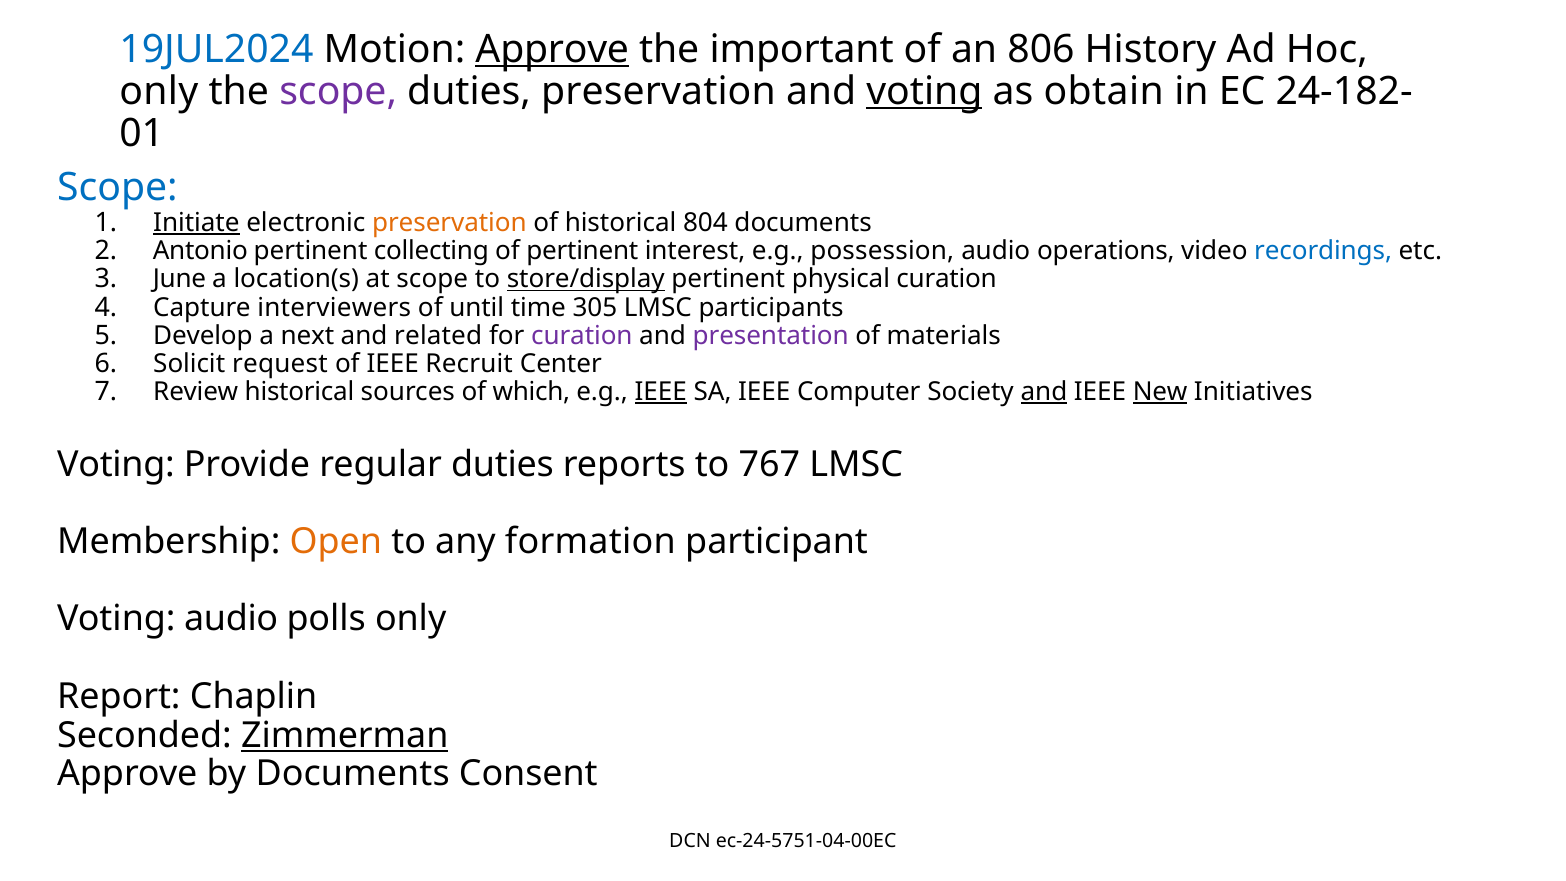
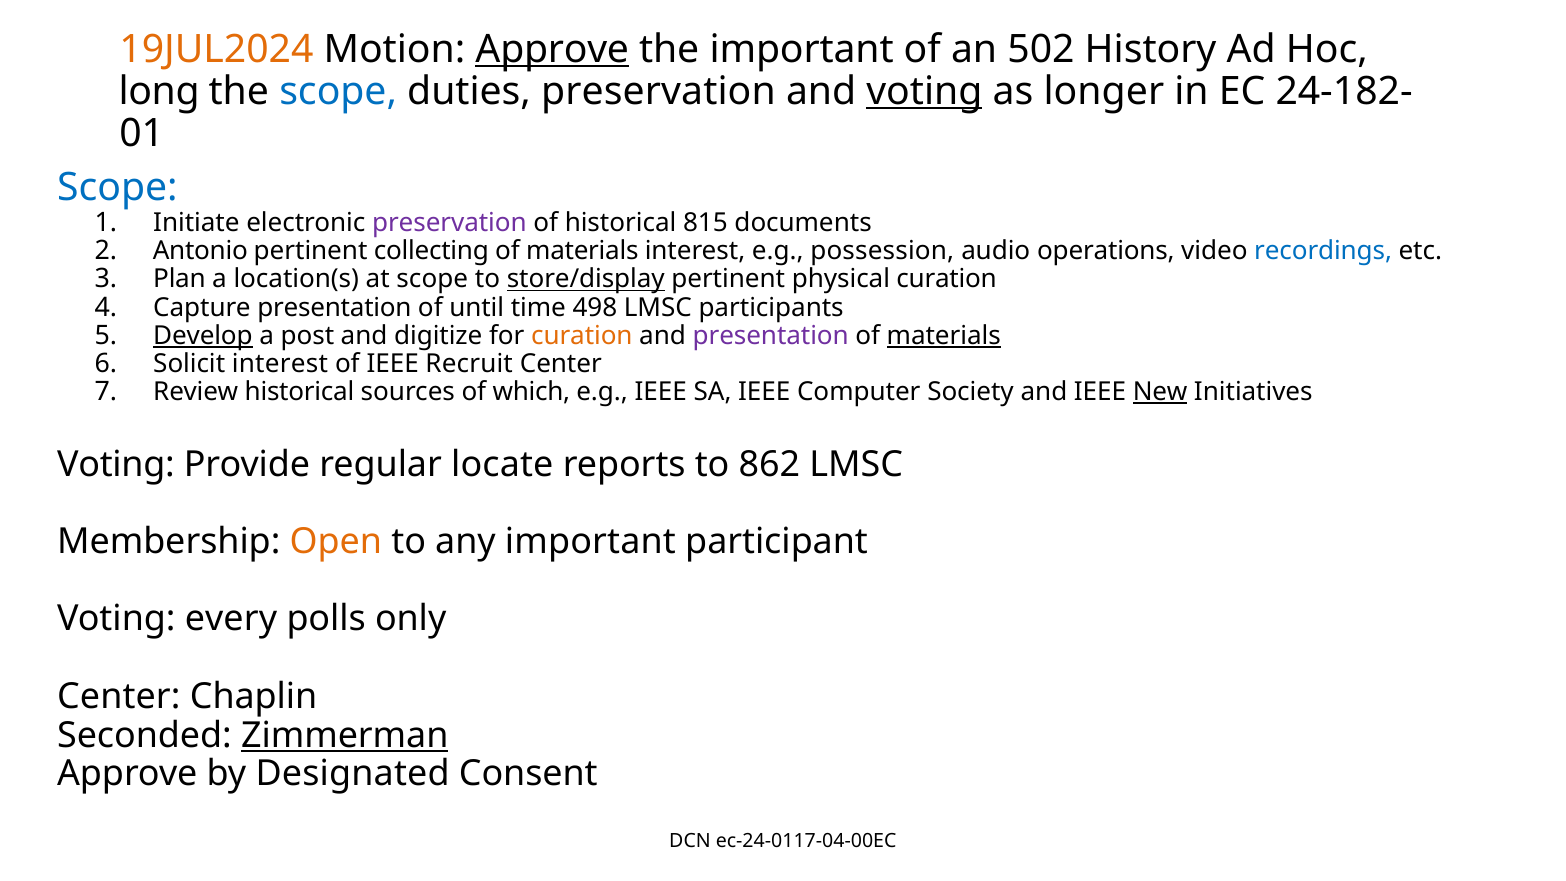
19JUL2024 colour: blue -> orange (216, 49)
806: 806 -> 502 (1041, 49)
only: only -> long (159, 91)
scope colour: purple -> blue (338, 91)
obtain: obtain -> longer (1104, 91)
Initiate underline: present -> none (196, 223)
preservation colour: orange -> purple (449, 223)
804: 804 -> 815 (705, 223)
pertinent: pertinent -> materials (582, 251)
June: June -> Plan (179, 279)
Capture interviewers: interviewers -> presentation (334, 307)
305: 305 -> 498 (595, 307)
Develop underline: none -> present (203, 336)
next: next -> post (307, 336)
related: related -> digitize (438, 336)
curation colour: purple -> orange (582, 336)
materials underline: none -> present (944, 336)
Solicit request: request -> interest (280, 364)
IEEE underline: present -> none (661, 392)
and underline: present -> none (1044, 392)
regular duties: duties -> locate (502, 464)
767: 767 -> 862 (769, 464)
any formation: formation -> important (590, 542)
Voting audio: audio -> every (231, 619)
Report: Report -> Center (119, 697)
by Documents: Documents -> Designated (353, 774)
ec-24-5751-04-00EC: ec-24-5751-04-00EC -> ec-24-0117-04-00EC (806, 841)
